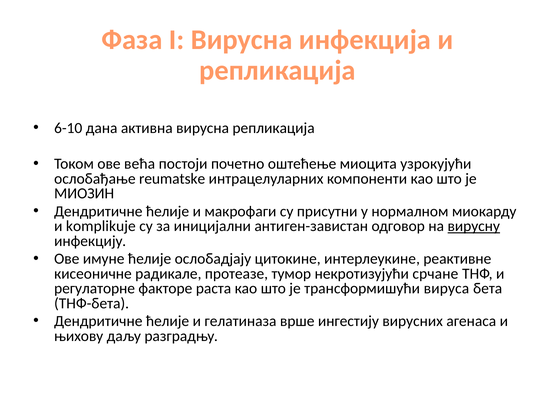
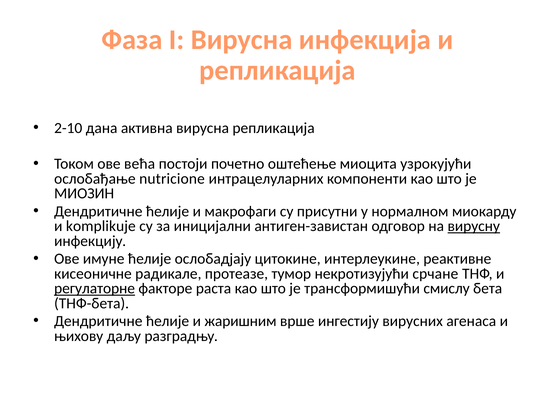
6-10: 6-10 -> 2-10 (68, 128)
reumatske: reumatske -> nutricione (172, 179)
регулаторне underline: none -> present (95, 289)
вируса: вируса -> смислу (447, 289)
гелатиназа: гелатиназа -> жаришним (240, 321)
